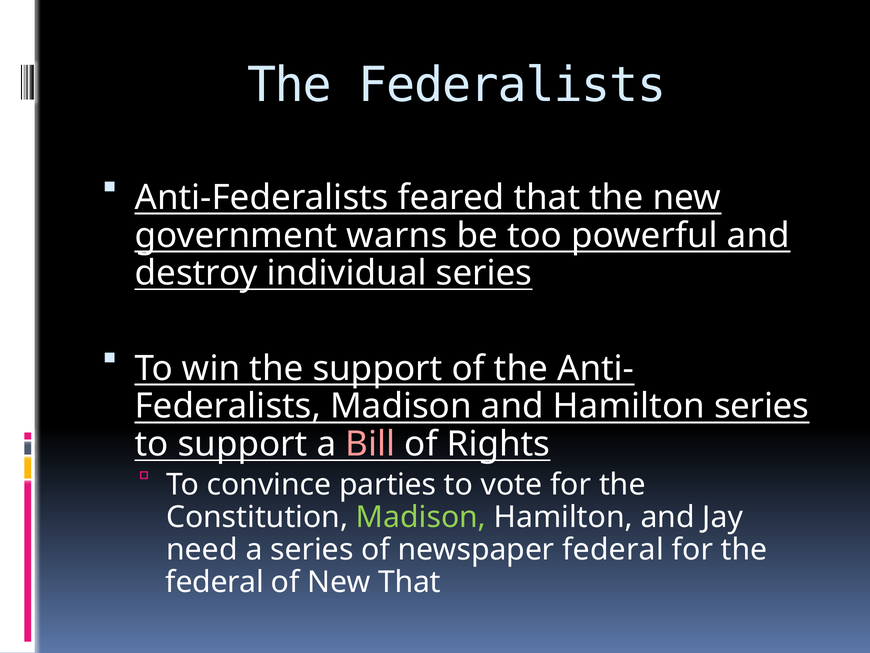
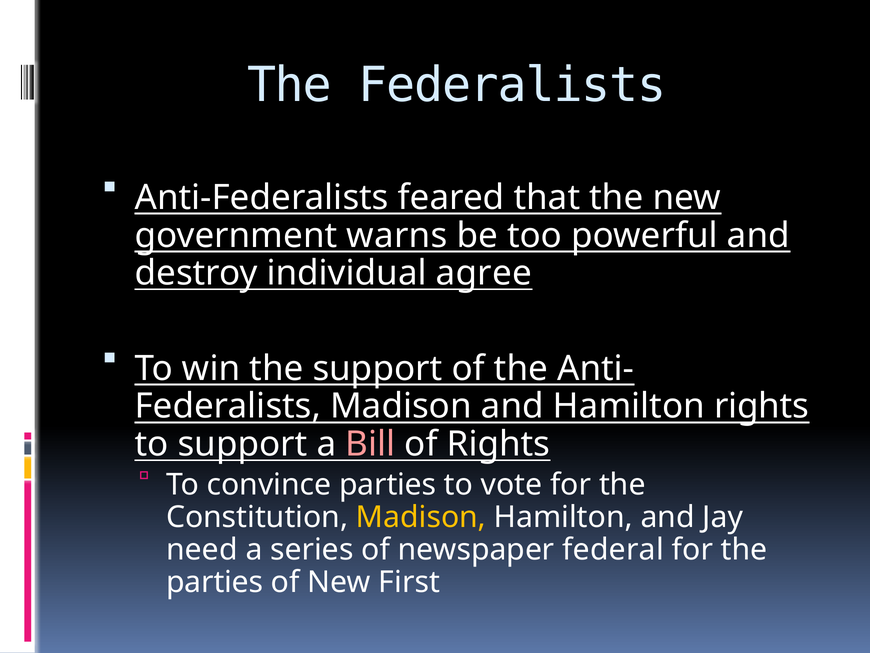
individual series: series -> agree (484, 273)
Hamilton series: series -> rights (761, 406)
Madison colour: light green -> yellow (421, 517)
federal: federal -> parties (215, 582)
New That: That -> First (409, 582)
